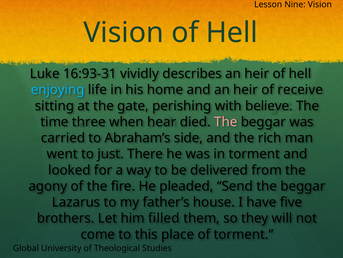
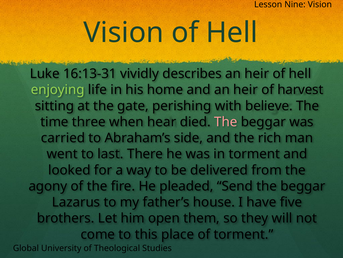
16:93-31: 16:93-31 -> 16:13-31 (90, 74)
enjoying colour: light blue -> light green (58, 90)
receive: receive -> harvest (300, 90)
just: just -> last (110, 154)
filled: filled -> open (164, 218)
